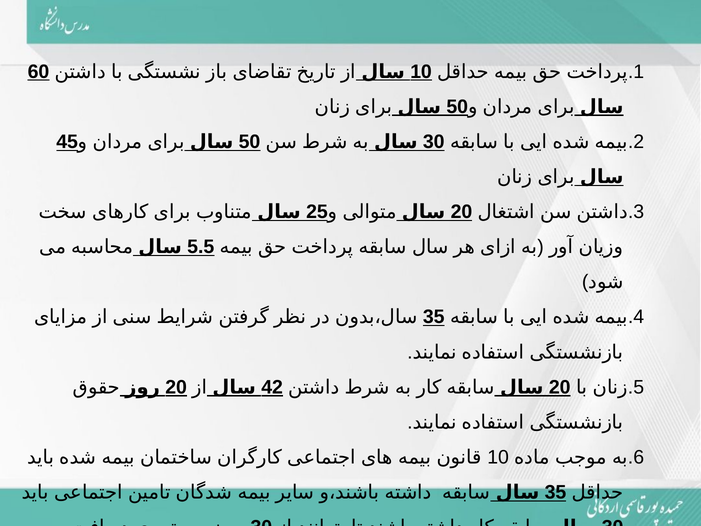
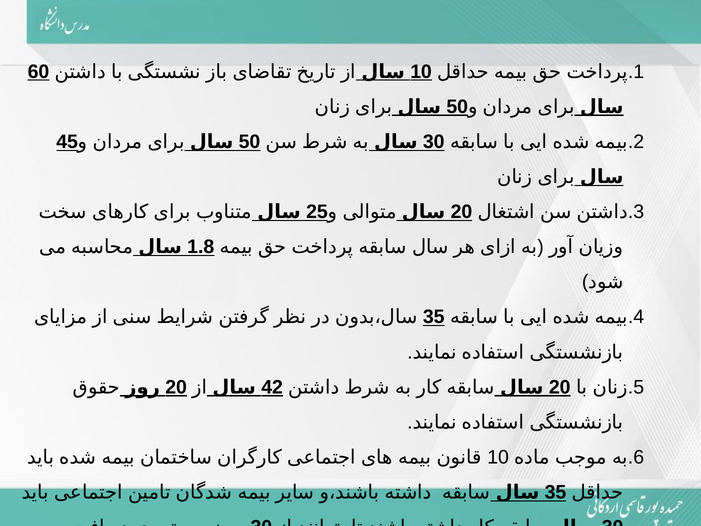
5.5: 5.5 -> 1.8 (201, 247)
